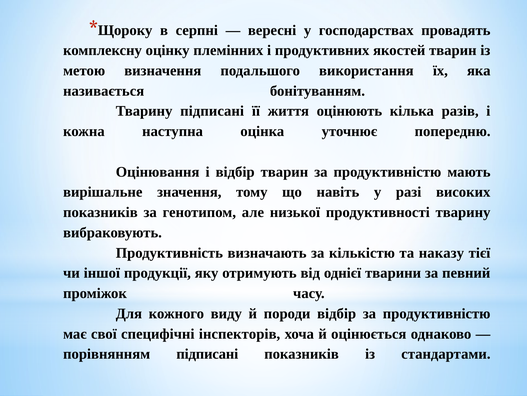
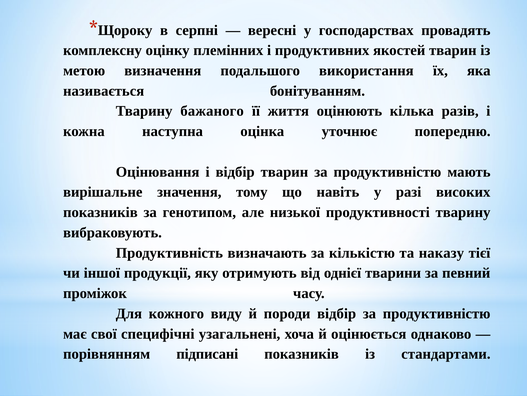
Тварину підписані: підписані -> бажаного (212, 111)
інспекторів: інспекторів -> узагальнені (240, 333)
